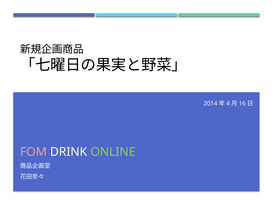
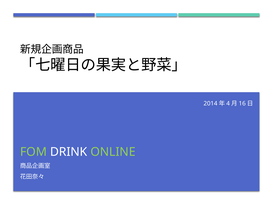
FOM colour: pink -> light green (33, 152)
